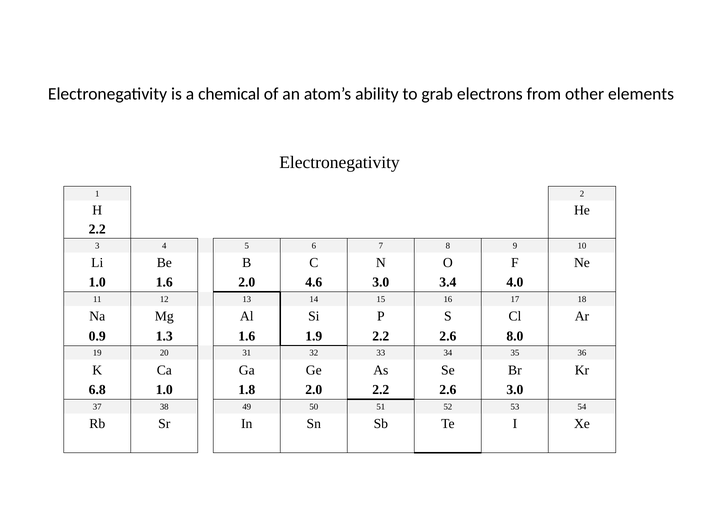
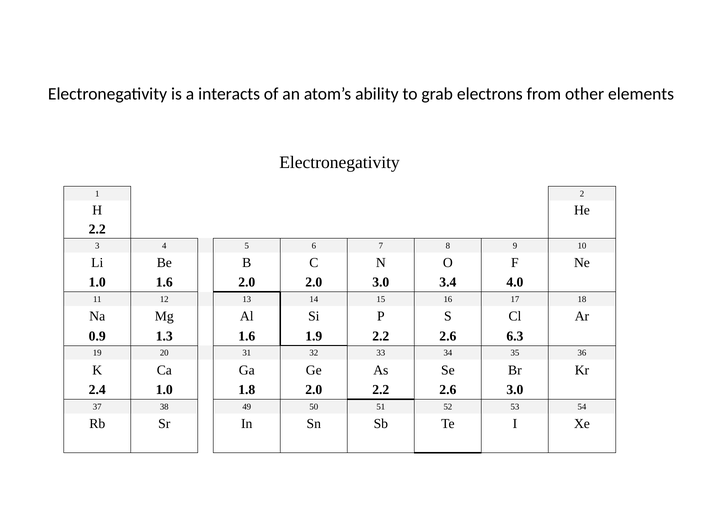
chemical: chemical -> interacts (229, 94)
2.0 4.6: 4.6 -> 2.0 (314, 282)
8.0: 8.0 -> 6.3 (515, 336)
6.8: 6.8 -> 2.4 (97, 390)
